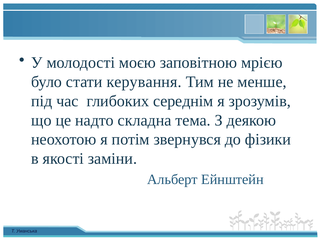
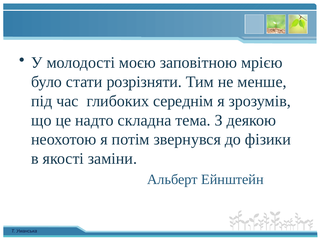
керування: керування -> розрізняти (144, 82)
